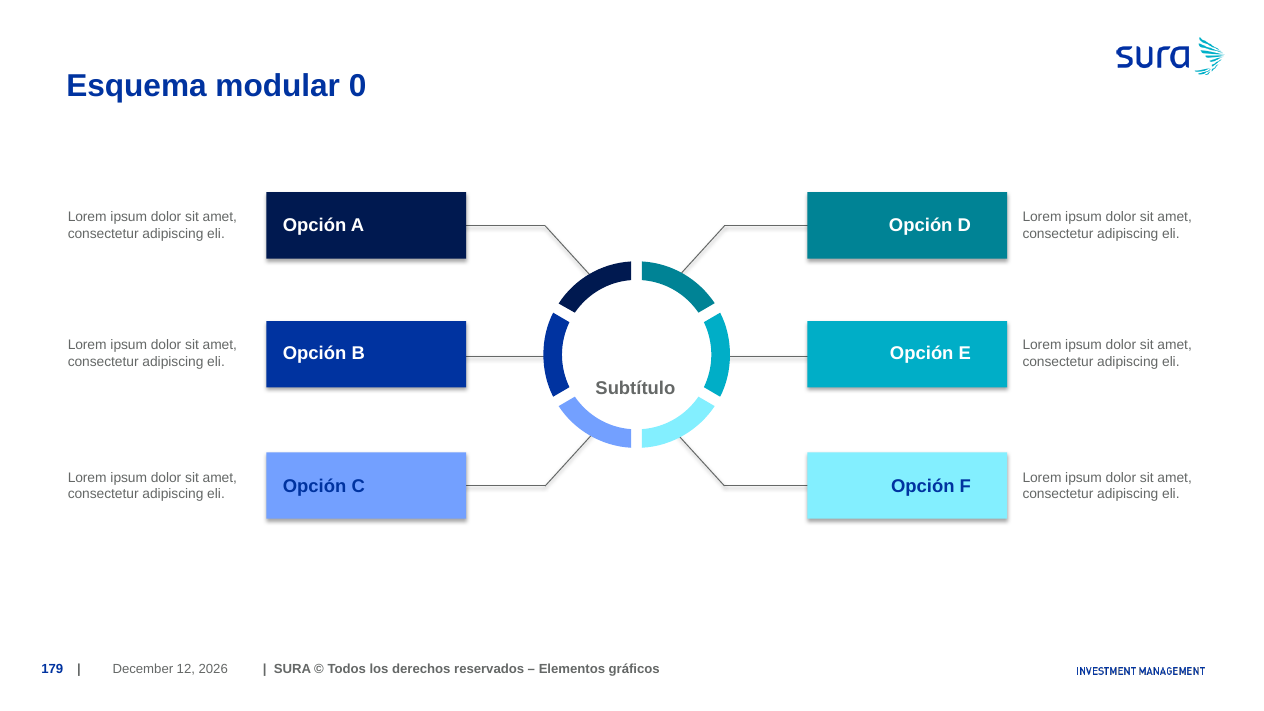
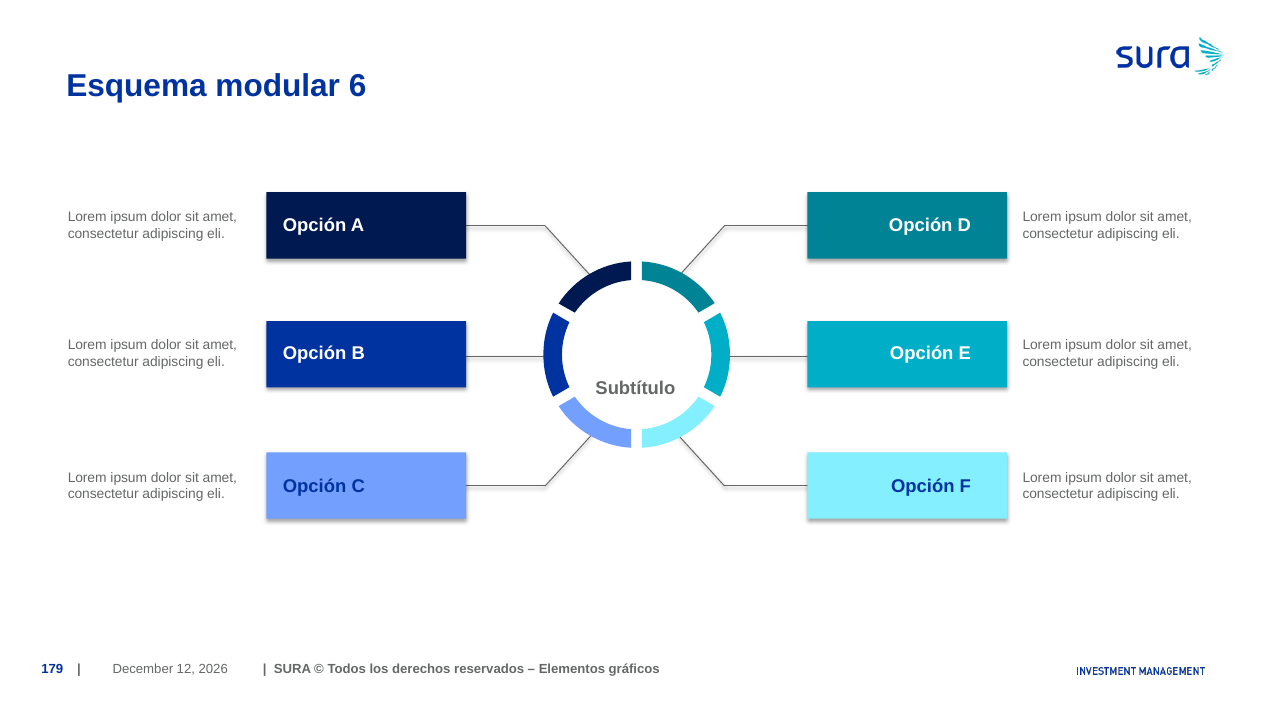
0: 0 -> 6 (358, 87)
